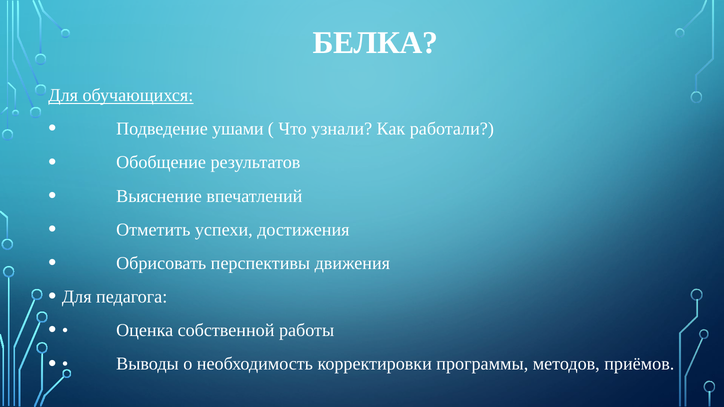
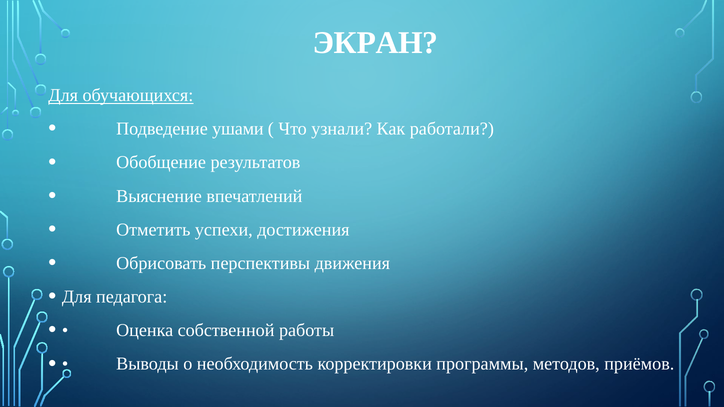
БЕЛКА: БЕЛКА -> ЭКРАН (375, 43)
